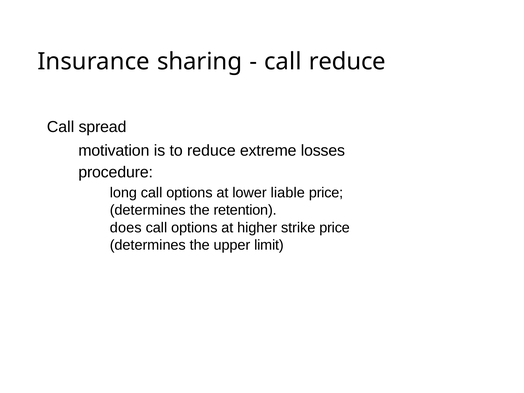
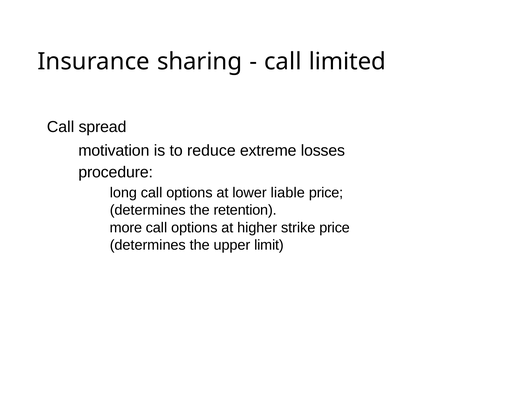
call reduce: reduce -> limited (347, 62)
does: does -> more (126, 228)
